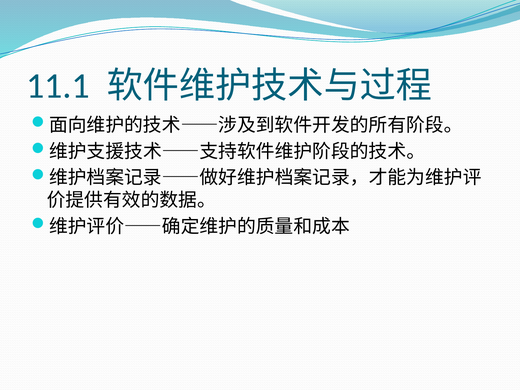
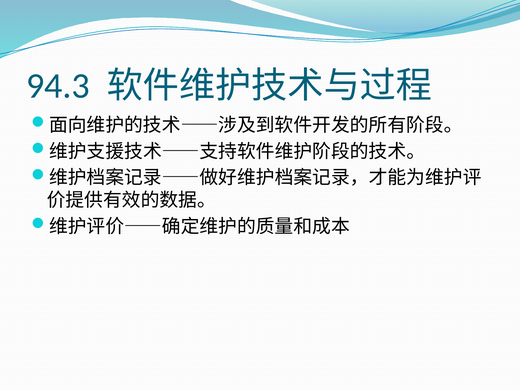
11.1: 11.1 -> 94.3 (58, 86)
